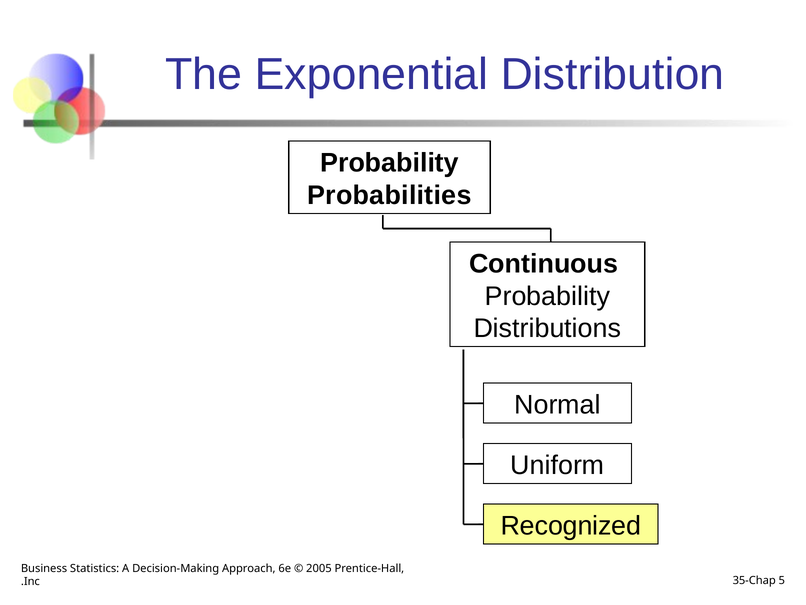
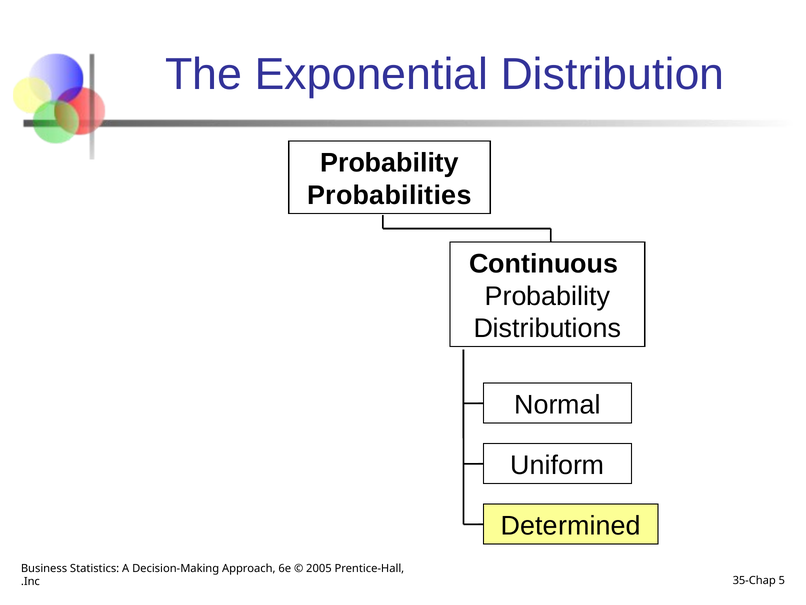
Recognized: Recognized -> Determined (571, 526)
